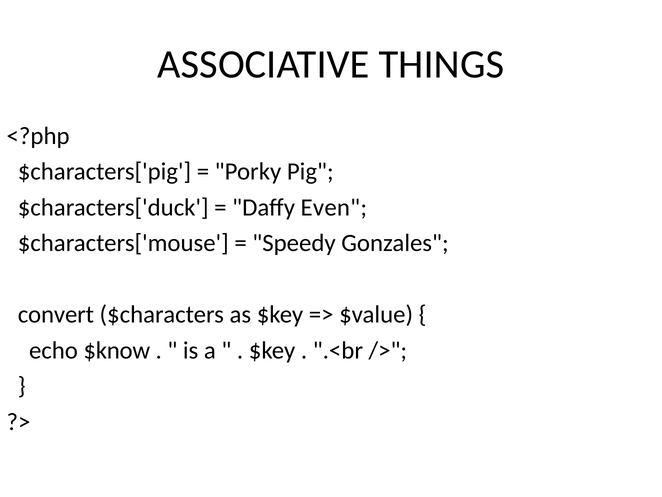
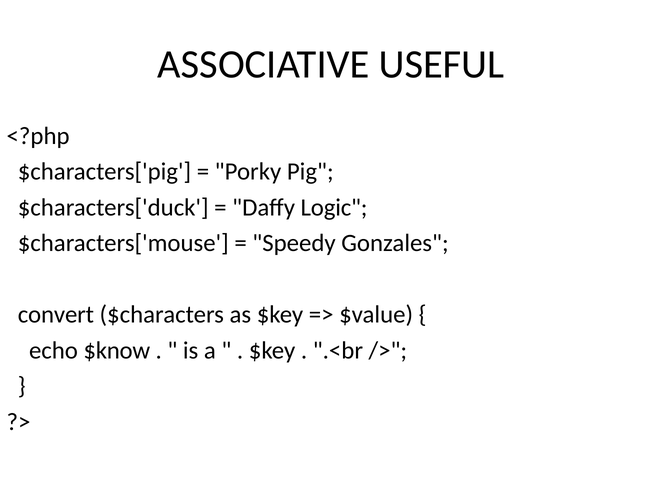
THINGS: THINGS -> USEFUL (441, 64)
Even: Even -> Logic (334, 207)
